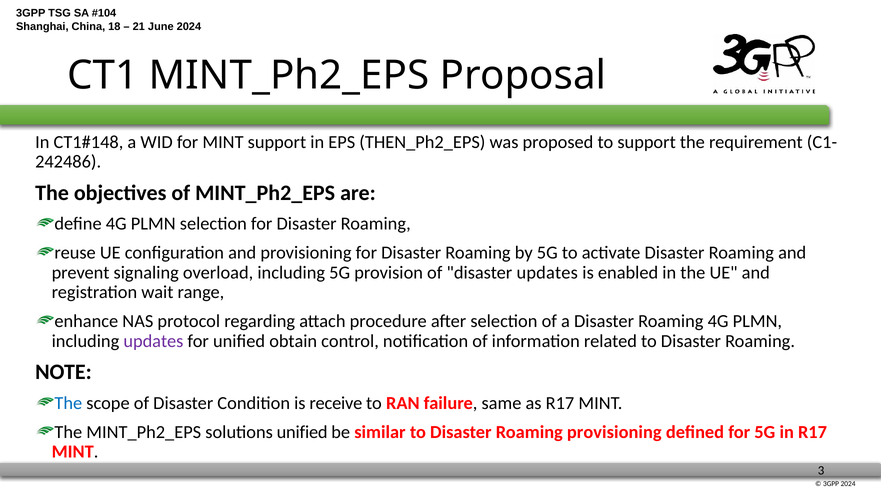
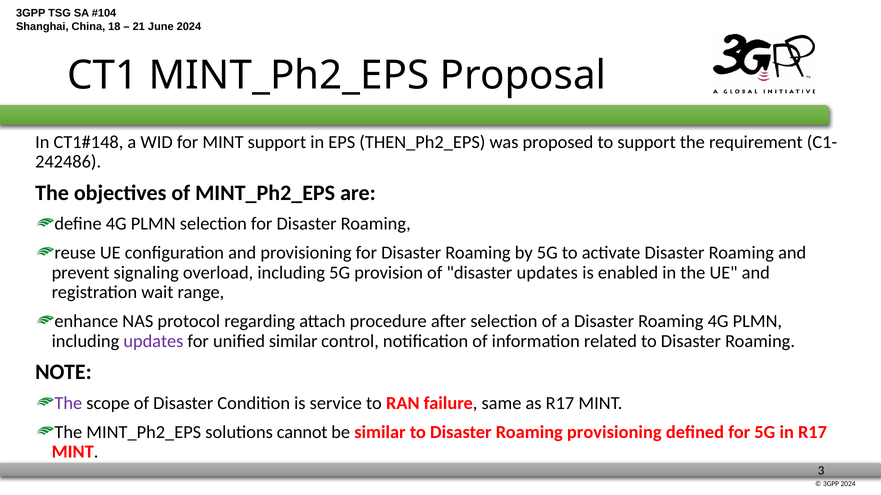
unified obtain: obtain -> similar (293, 342)
The colour: blue -> purple (68, 404)
receive: receive -> service (336, 404)
solutions unified: unified -> cannot (302, 433)
